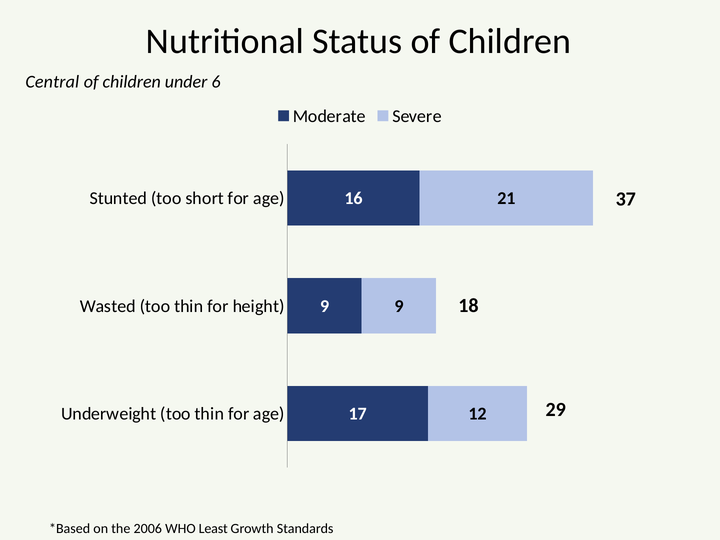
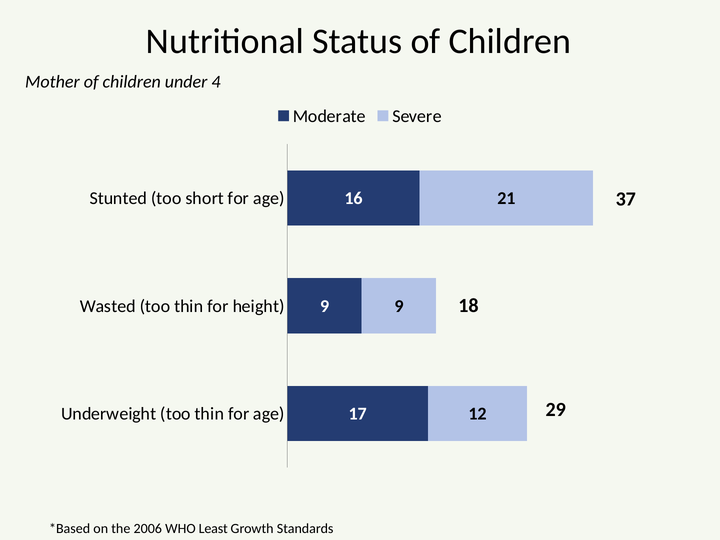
Central: Central -> Mother (52, 82)
6: 6 -> 4 (216, 82)
